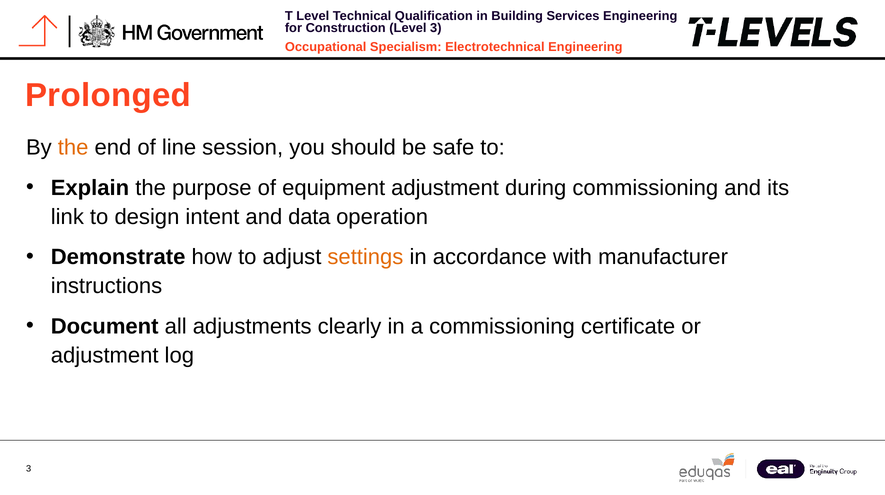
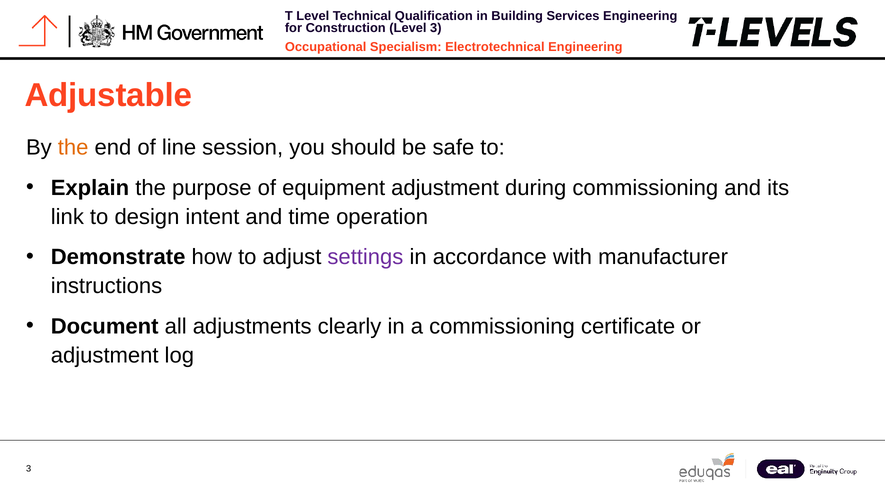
Prolonged: Prolonged -> Adjustable (108, 95)
data: data -> time (309, 217)
settings colour: orange -> purple (365, 257)
